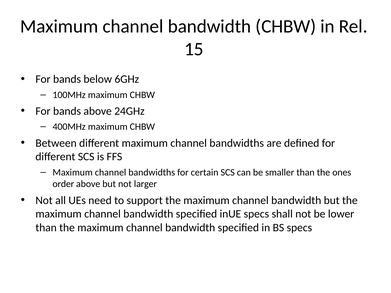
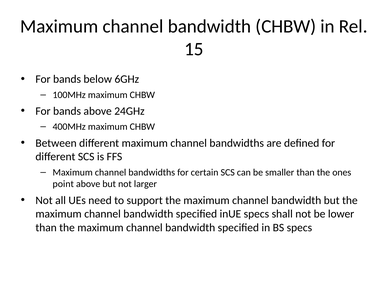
order: order -> point (63, 184)
